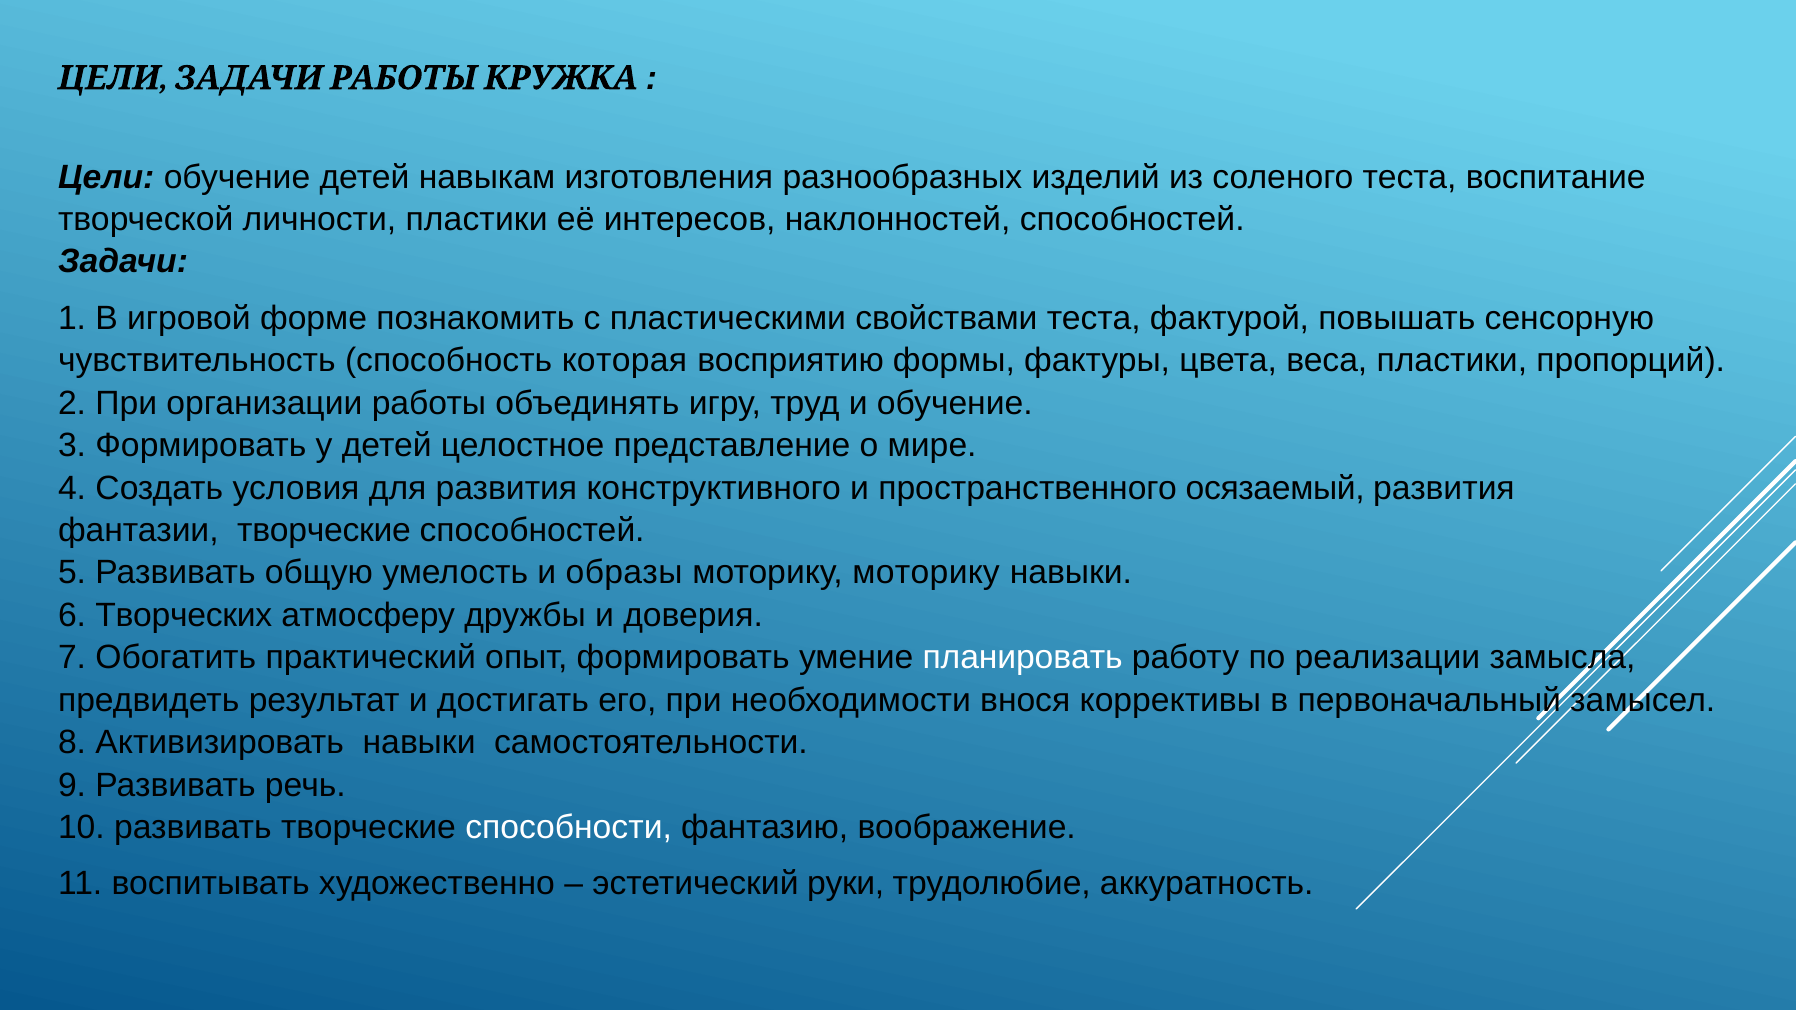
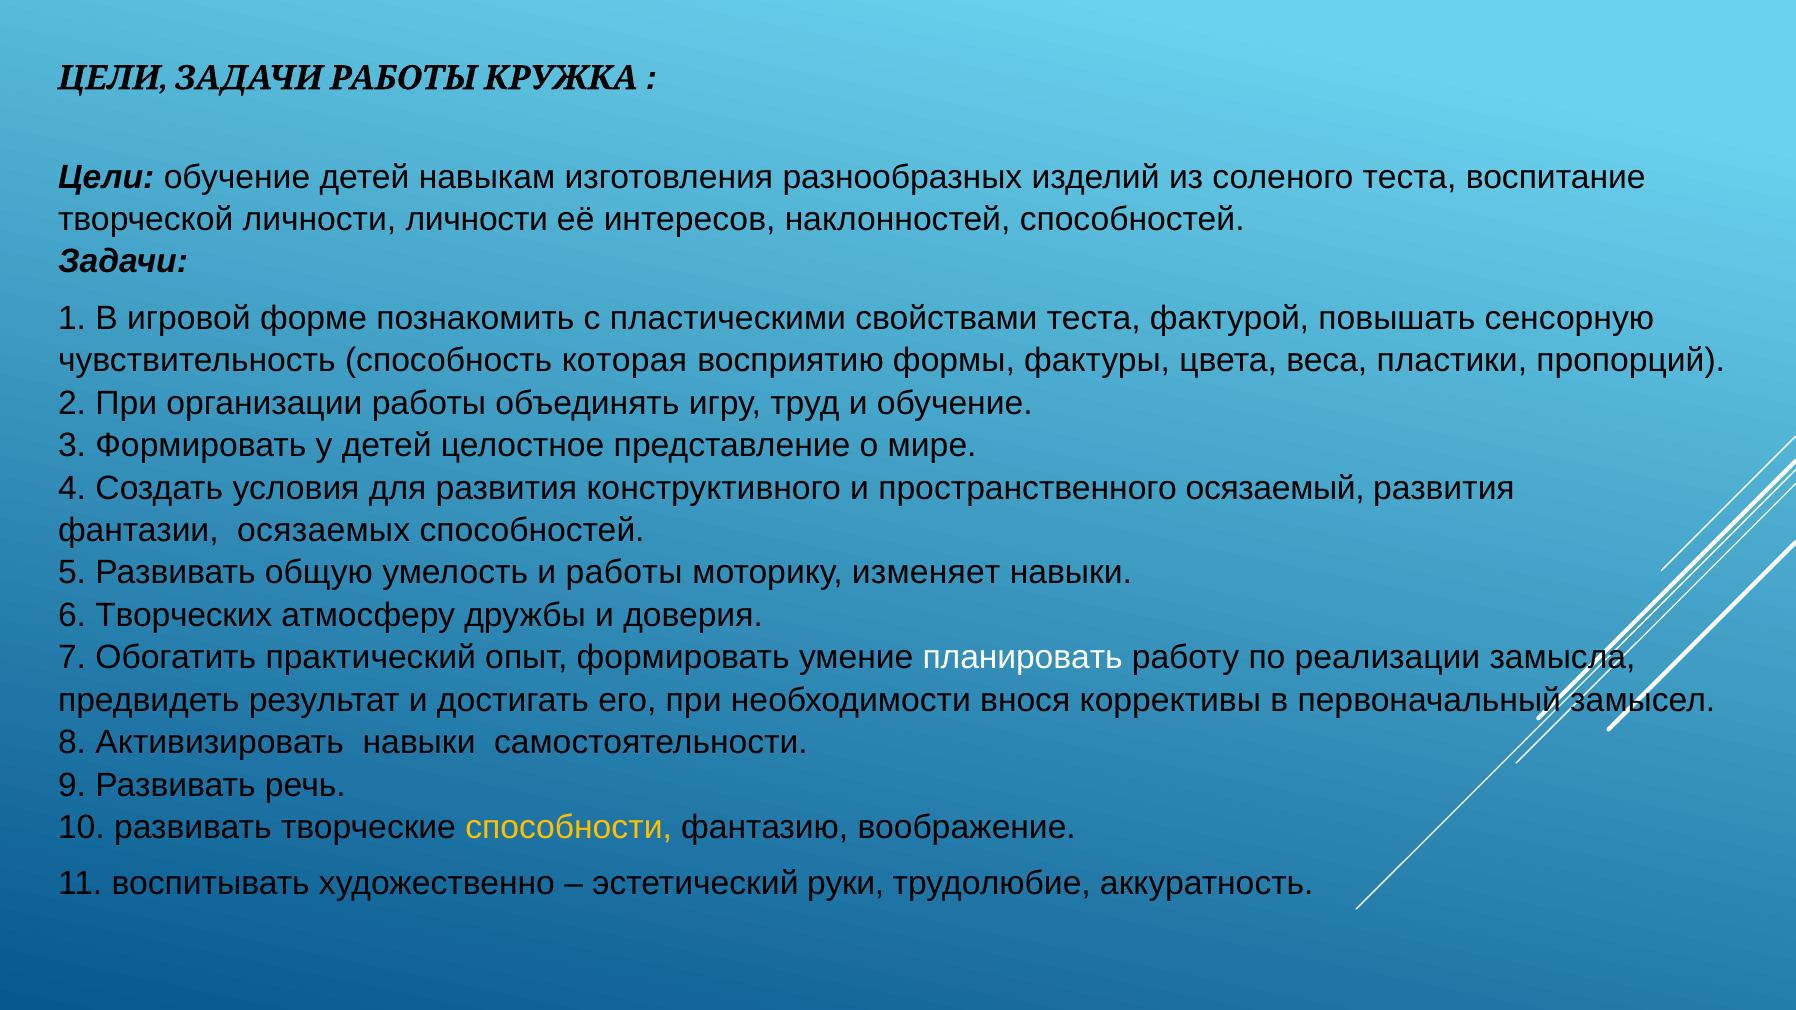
личности пластики: пластики -> личности (477, 220)
фантазии творческие: творческие -> осязаемых (324, 531)
и образы: образы -> работы (624, 573)
моторику моторику: моторику -> изменяет (926, 573)
способности colour: white -> yellow (569, 828)
